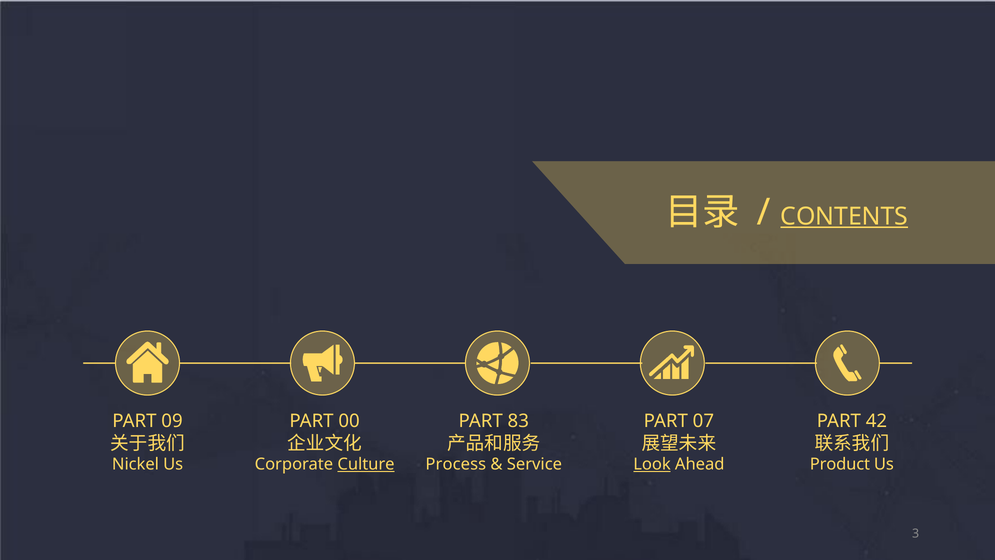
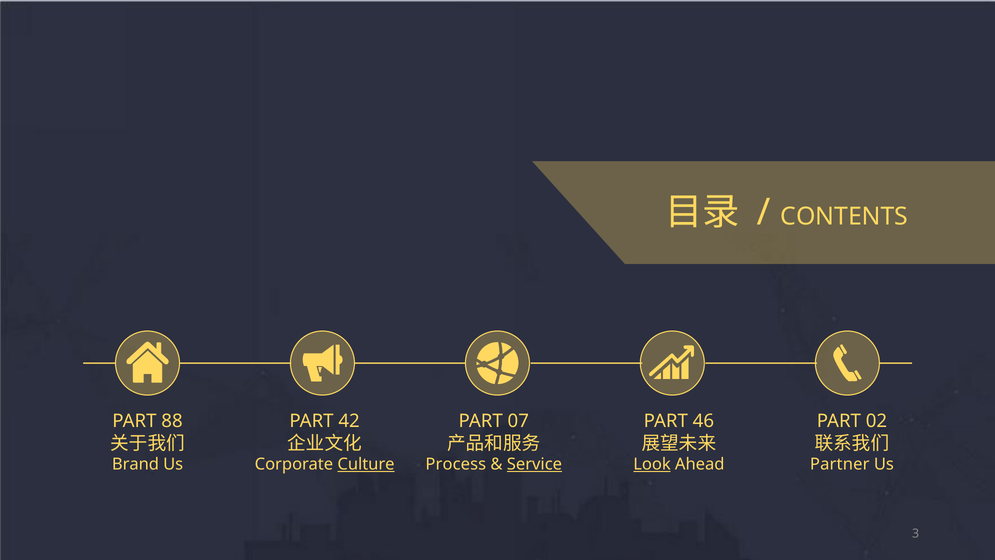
CONTENTS underline: present -> none (844, 216)
09: 09 -> 88 (172, 421)
00: 00 -> 42 (349, 421)
83: 83 -> 07 (518, 421)
07: 07 -> 46 (703, 421)
42: 42 -> 02 (876, 421)
Nickel: Nickel -> Brand (135, 464)
Service underline: none -> present (534, 464)
Product: Product -> Partner (840, 464)
